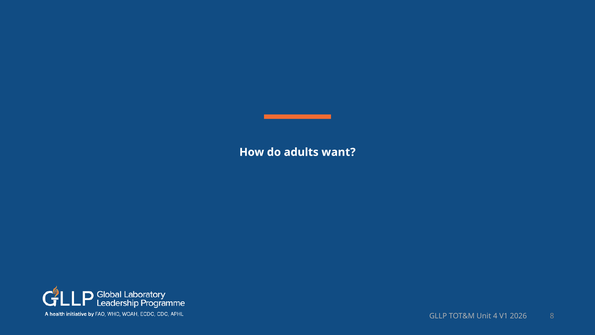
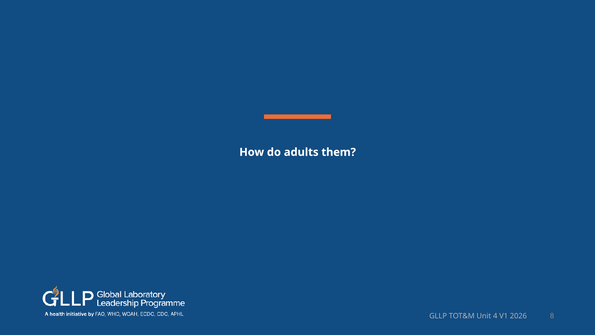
want: want -> them (339, 152)
